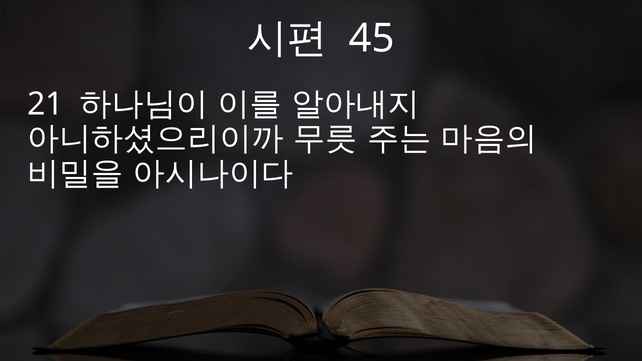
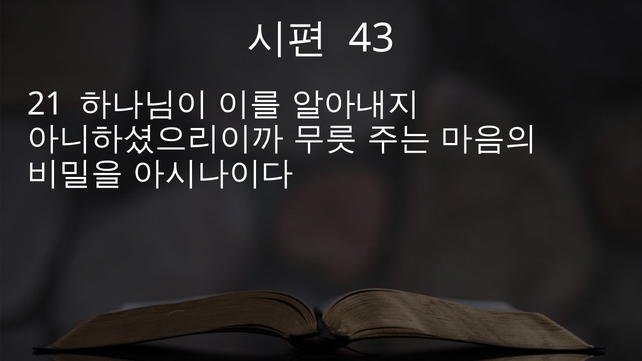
45: 45 -> 43 (372, 39)
